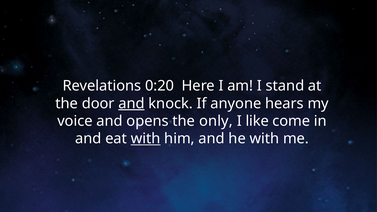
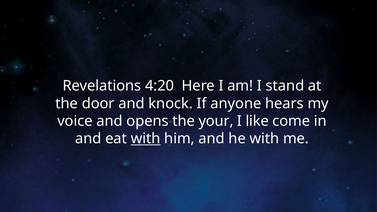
0:20: 0:20 -> 4:20 (160, 86)
and underline: present -> none (131, 103)
only: only -> your (216, 121)
